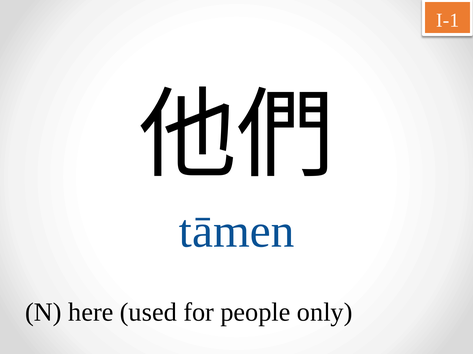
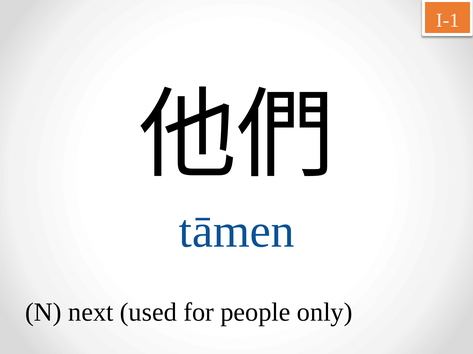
here: here -> next (91, 313)
